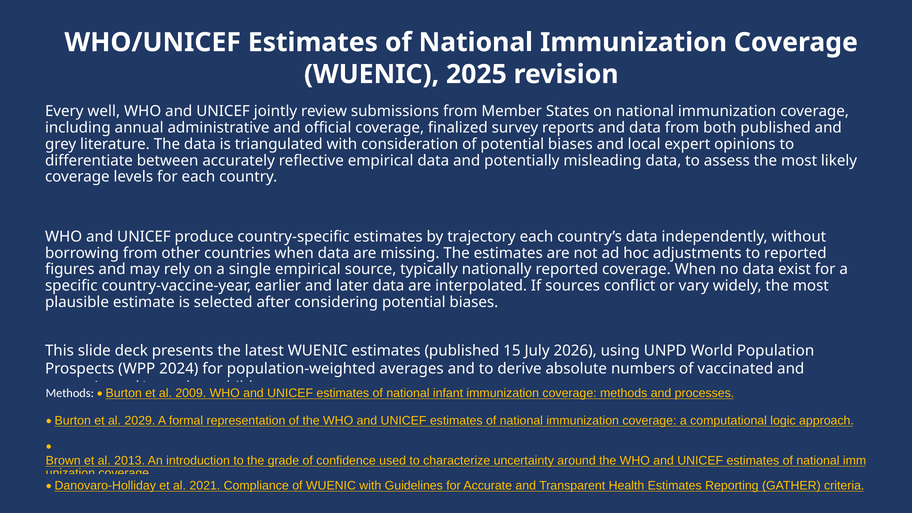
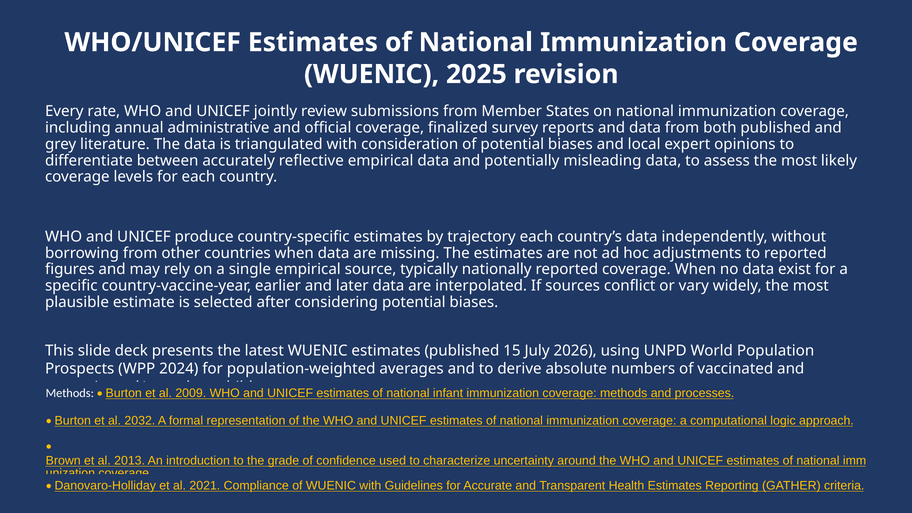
well: well -> rate (104, 111)
2029: 2029 -> 2032 (140, 421)
